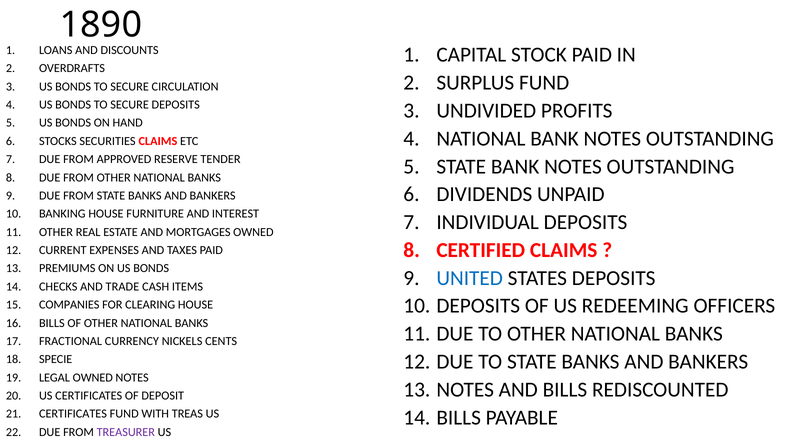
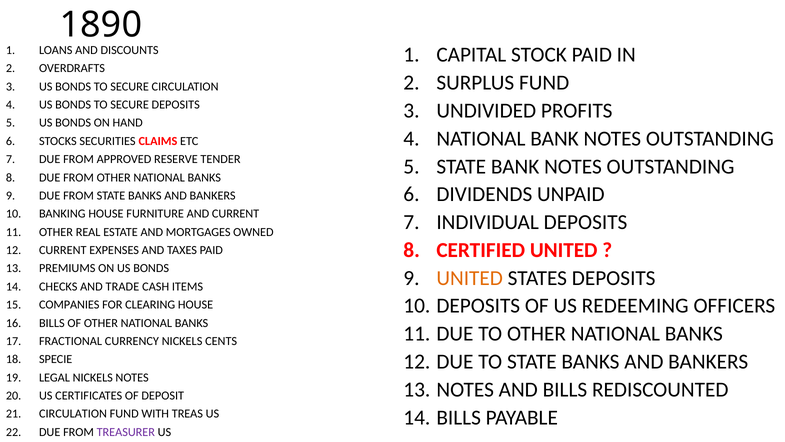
AND INTEREST: INTEREST -> CURRENT (236, 214)
CERTIFIED CLAIMS: CLAIMS -> UNITED (564, 250)
UNITED colour: blue -> orange (470, 278)
LEGAL OWNED: OWNED -> NICKELS (93, 377)
CERTIFICATES: CERTIFICATES -> CIRCULATION (73, 414)
